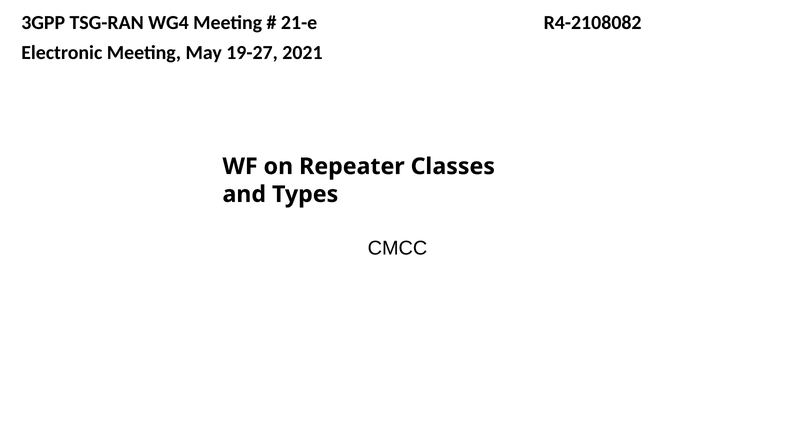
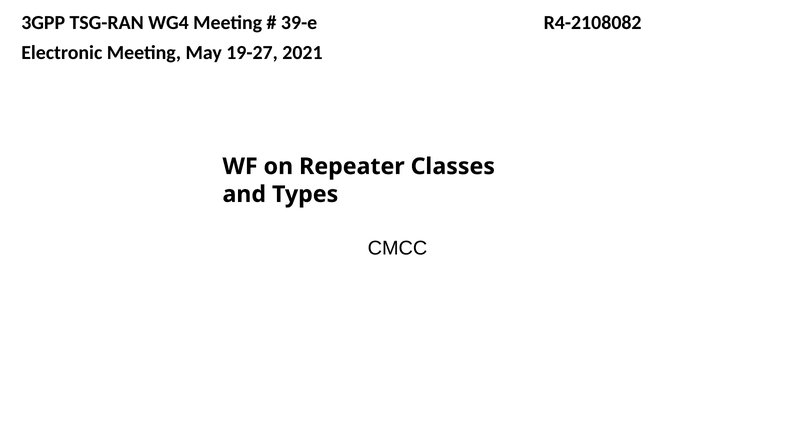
21-e: 21-e -> 39-e (299, 23)
